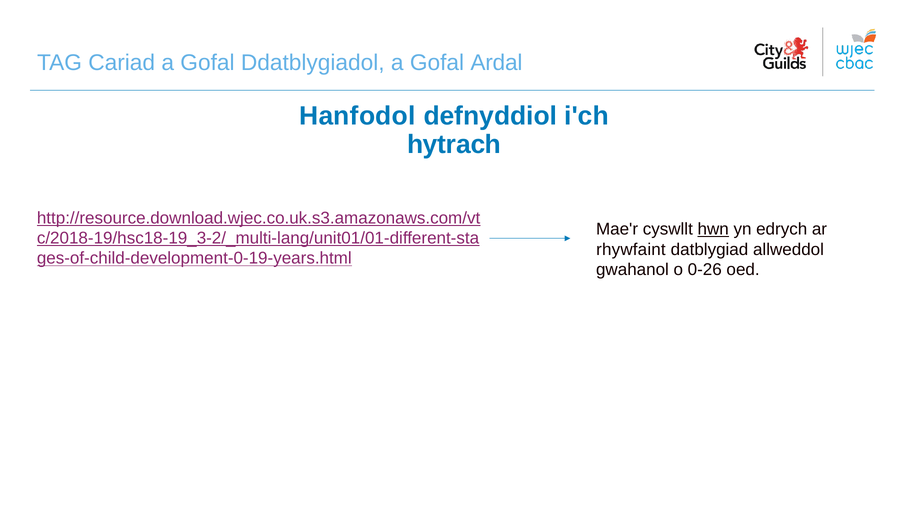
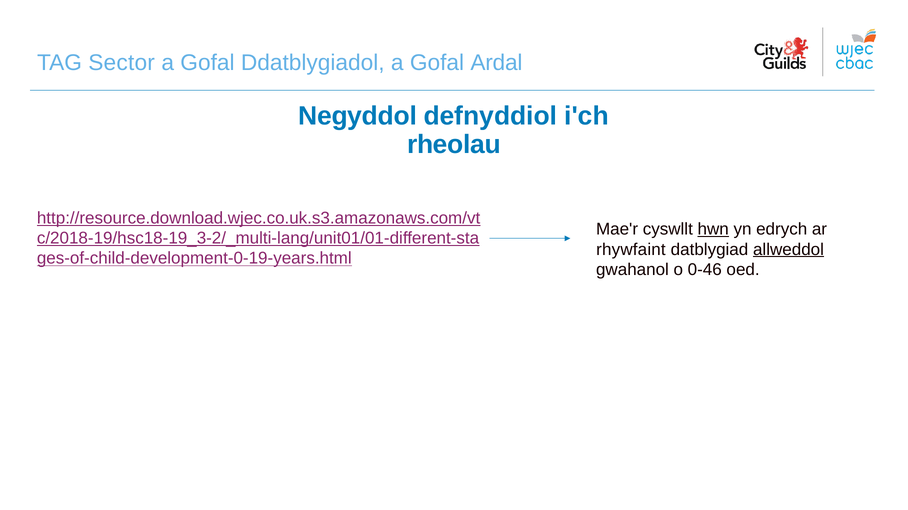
Cariad: Cariad -> Sector (122, 63)
Hanfodol: Hanfodol -> Negyddol (358, 116)
hytrach: hytrach -> rheolau (454, 145)
allweddol underline: none -> present (789, 250)
0-26: 0-26 -> 0-46 (705, 270)
